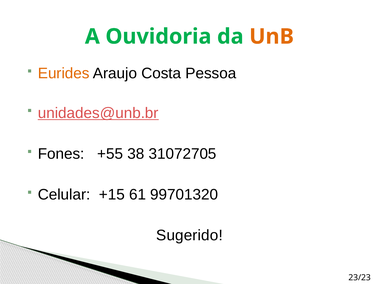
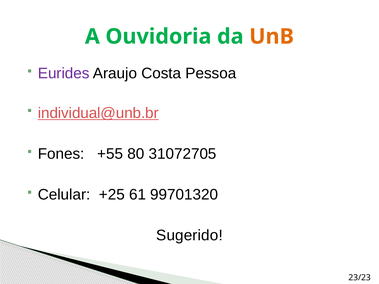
Eurides colour: orange -> purple (64, 73)
unidades@unb.br: unidades@unb.br -> individual@unb.br (98, 113)
38: 38 -> 80 (136, 154)
+15: +15 -> +25 (112, 195)
